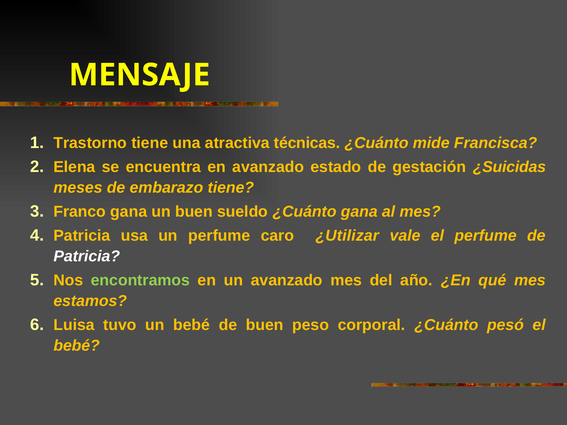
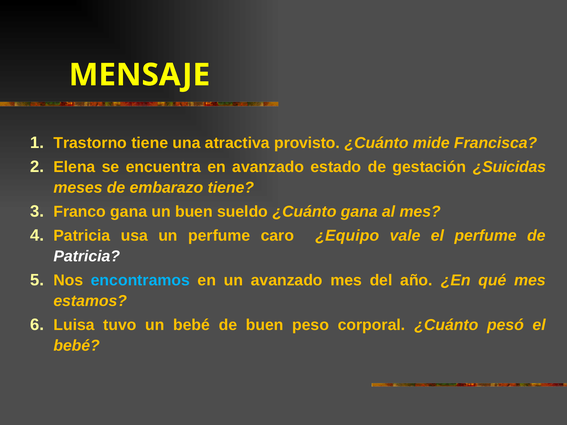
técnicas: técnicas -> provisto (307, 143)
¿Utilizar: ¿Utilizar -> ¿Equipo (347, 236)
encontramos colour: light green -> light blue (140, 280)
